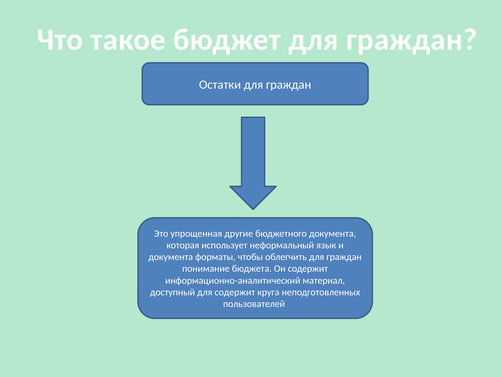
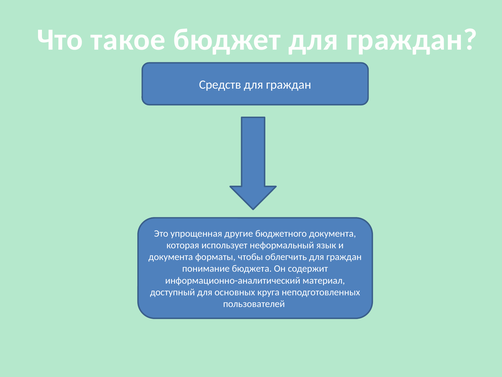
Остатки: Остатки -> Средств (220, 85)
для содержит: содержит -> основных (235, 292)
